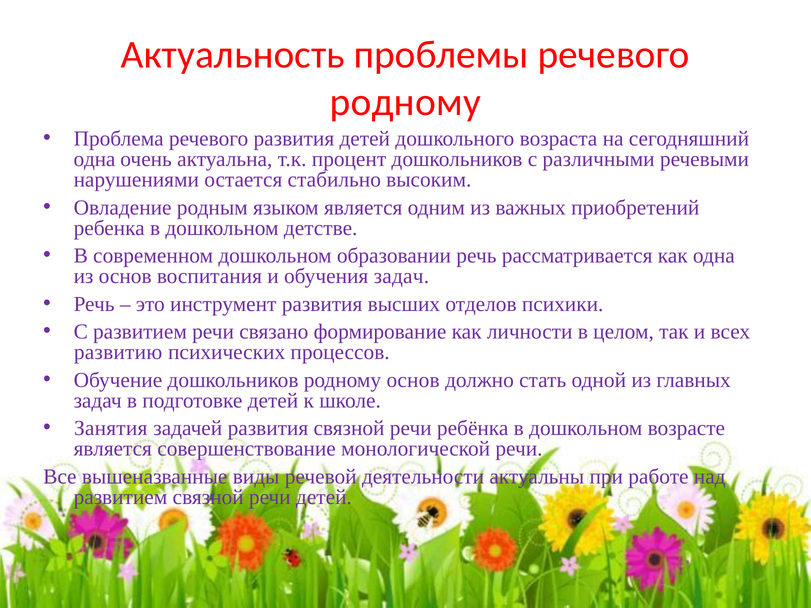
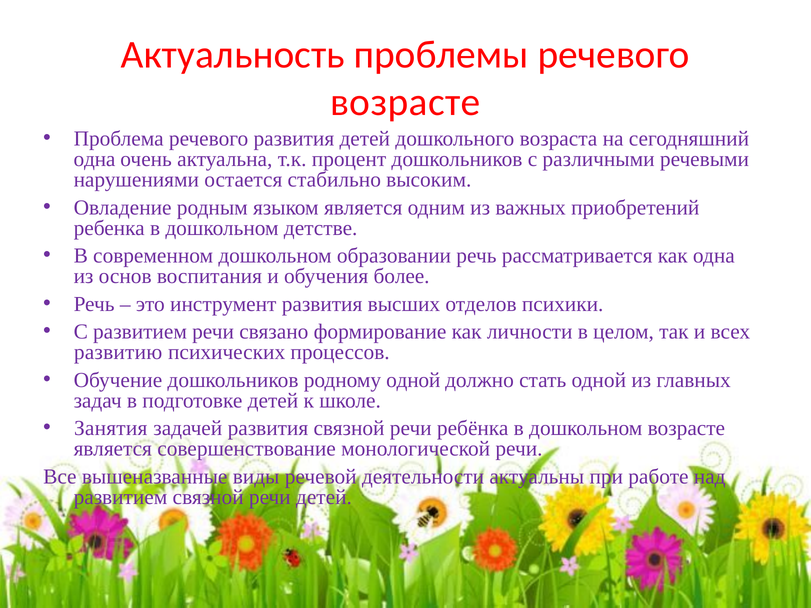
родному: родному -> возрасте (405, 102)
обучения задач: задач -> более (402, 276)
родному основ: основ -> одной (413, 380)
